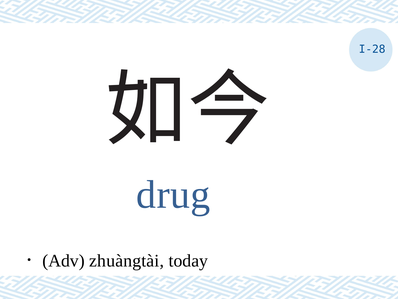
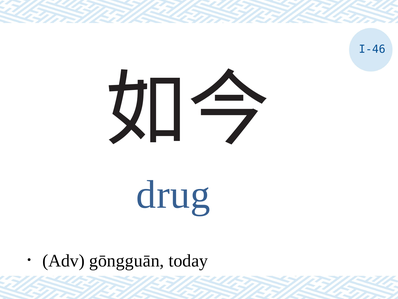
I-28: I-28 -> I-46 (372, 49)
zhuàngtài: zhuàngtài -> gōngguān (127, 260)
